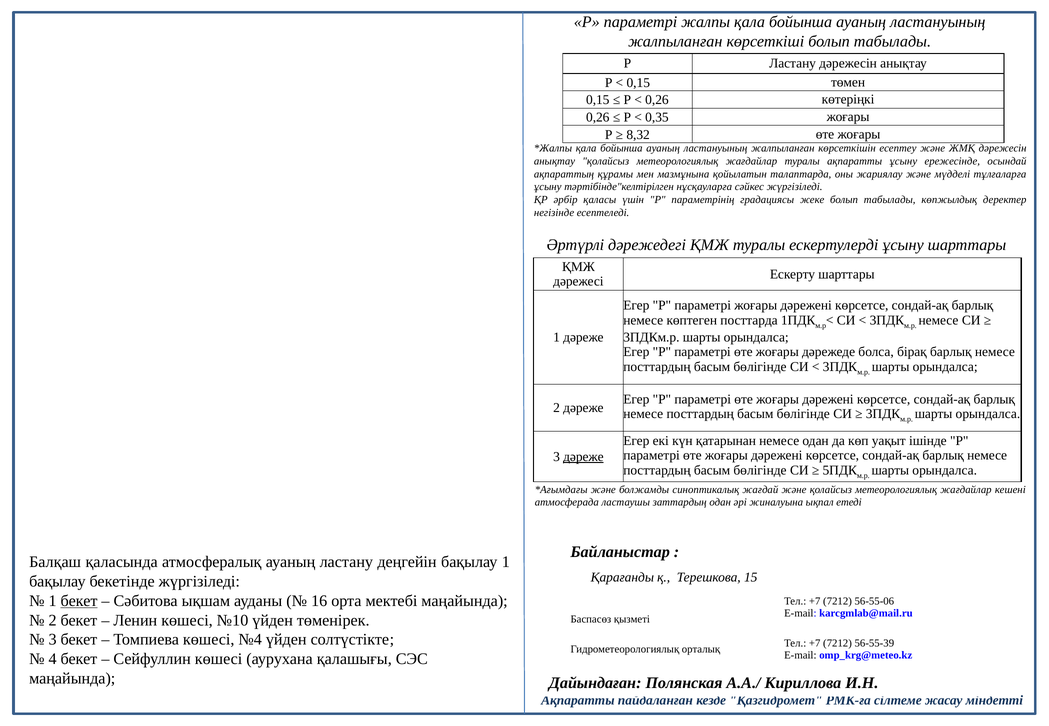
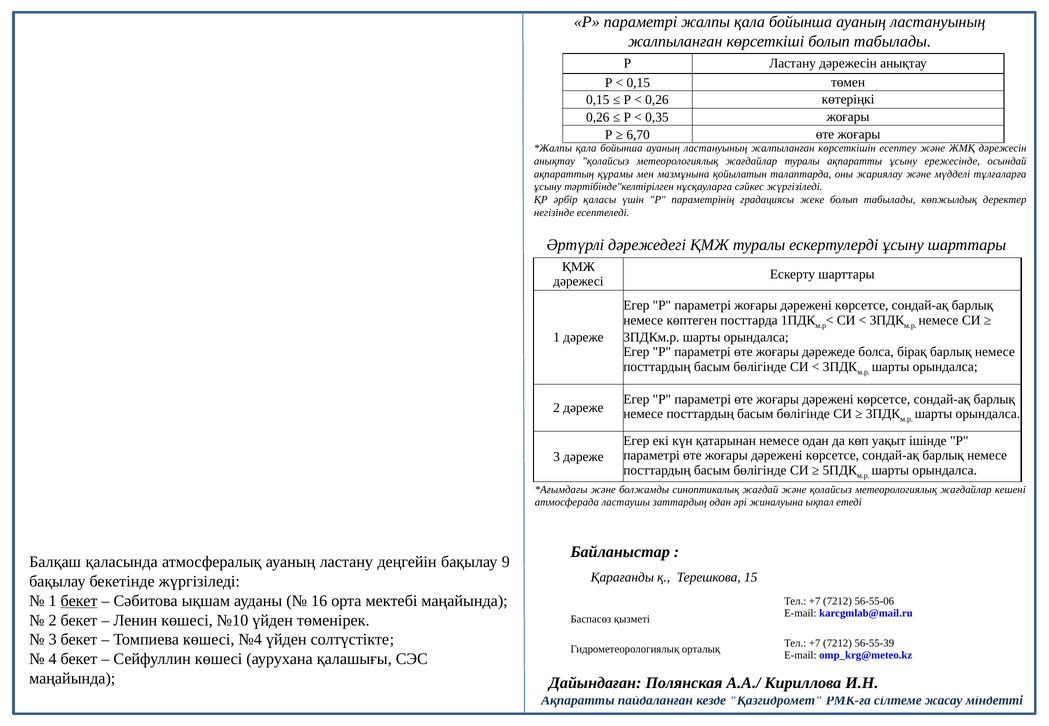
8,32: 8,32 -> 6,70 (638, 135)
дәреже underline: present -> none (583, 457)
бақылау 1: 1 -> 9 (506, 562)
